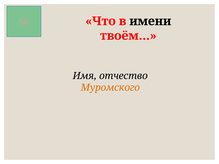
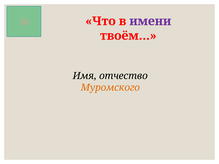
имени colour: black -> purple (150, 21)
